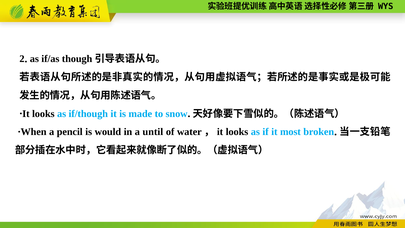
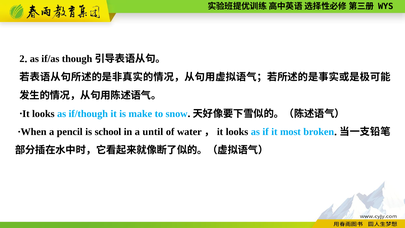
made: made -> make (140, 114)
would: would -> school (108, 132)
